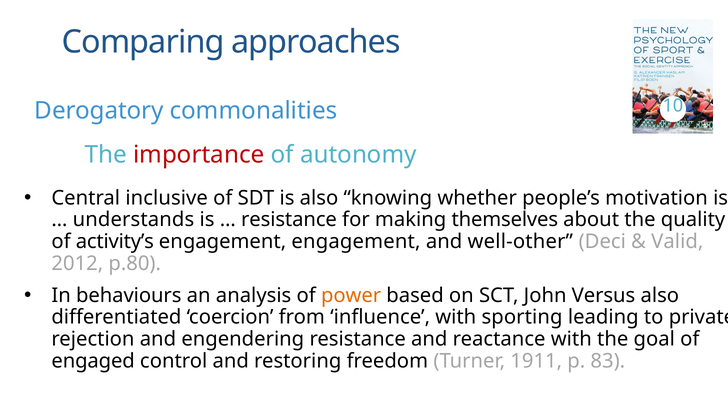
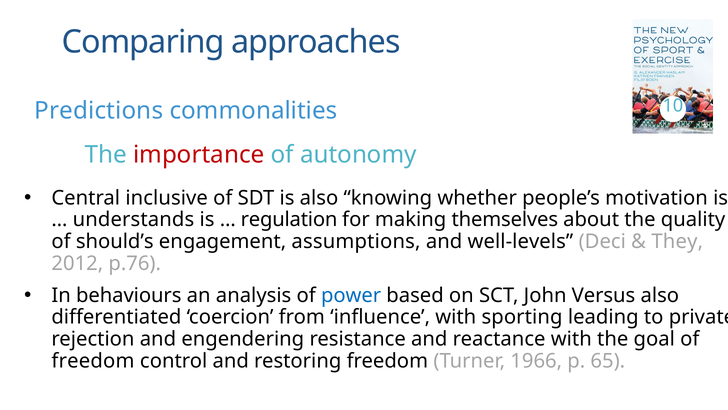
Derogatory: Derogatory -> Predictions (99, 110)
resistance: resistance -> regulation (289, 220)
activity’s: activity’s -> should’s (115, 241)
engagement engagement: engagement -> assumptions (356, 241)
well-other: well-other -> well-levels (520, 241)
Valid: Valid -> They (677, 241)
p.80: p.80 -> p.76 (135, 263)
power colour: orange -> blue (351, 295)
engaged: engaged -> freedom (93, 361)
1911: 1911 -> 1966 (536, 361)
83: 83 -> 65 (608, 361)
